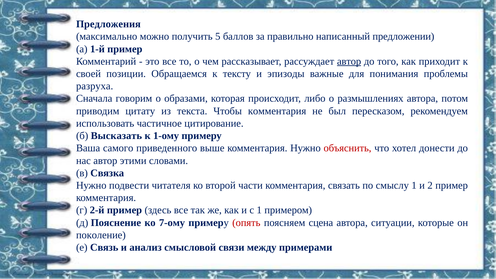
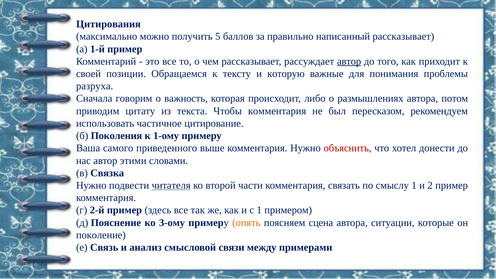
Предложения: Предложения -> Цитирования (108, 24)
написанный предложении: предложении -> рассказывает (403, 37)
эпизоды: эпизоды -> которую (286, 74)
образами: образами -> важность (186, 99)
Высказать: Высказать -> Поколения (116, 136)
читателя underline: none -> present (171, 185)
7-ому: 7-ому -> 3-ому (172, 223)
опять colour: red -> orange (246, 223)
